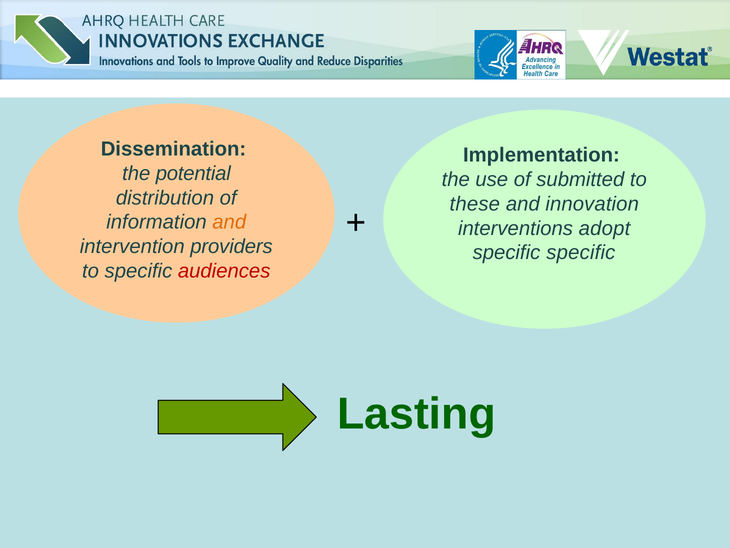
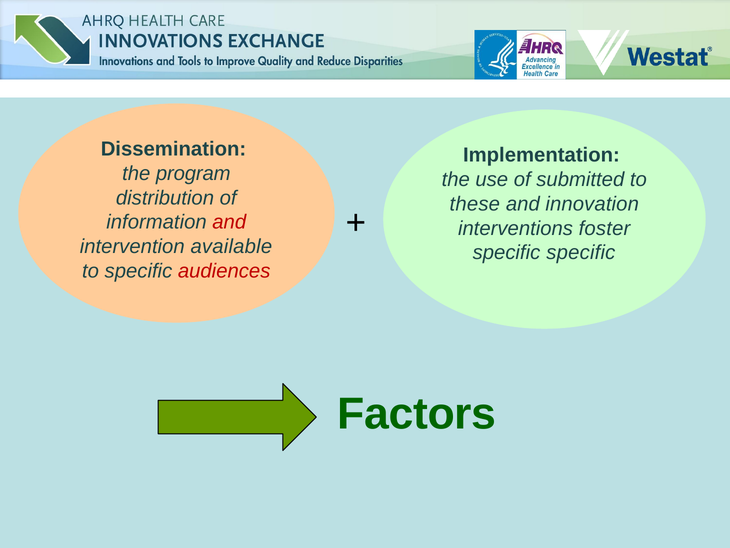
potential: potential -> program (193, 173)
and colour: orange -> red (229, 222)
adopt: adopt -> foster (605, 228)
providers: providers -> available (231, 246)
Lasting: Lasting -> Factors (417, 414)
